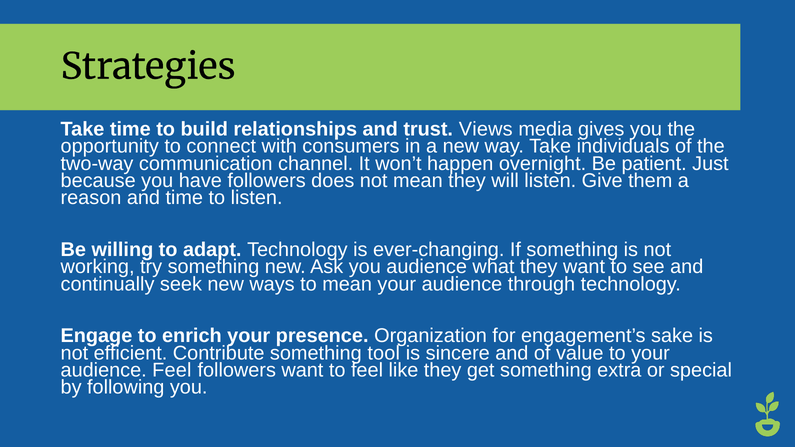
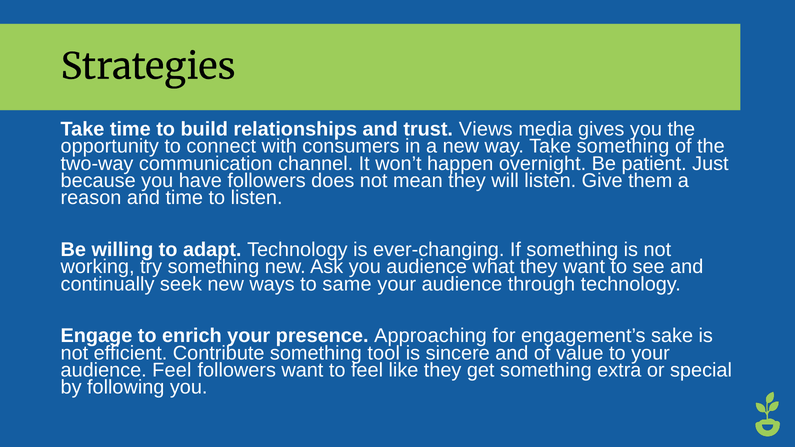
Take individuals: individuals -> something (623, 146)
to mean: mean -> same (347, 284)
Organization: Organization -> Approaching (430, 336)
